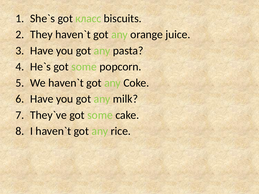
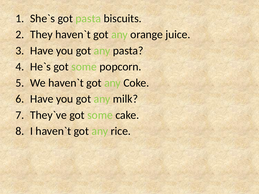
got класс: класс -> pasta (88, 18)
